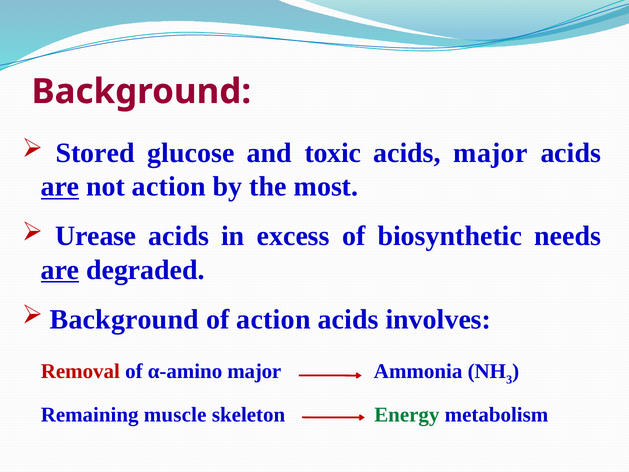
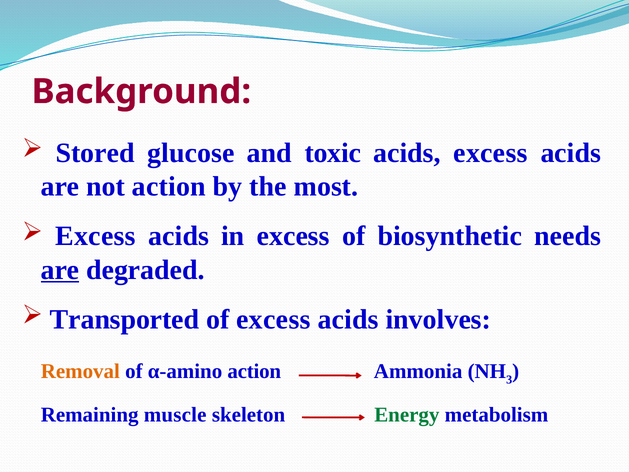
acids major: major -> excess (490, 153)
are underline: present -> none (60, 186)
Urease: Urease -> Excess (96, 236)
Background: Background -> Transported (125, 319)
of action: action -> excess (273, 319)
Removal colour: red -> orange (80, 371)
α-amino major: major -> action (254, 371)
